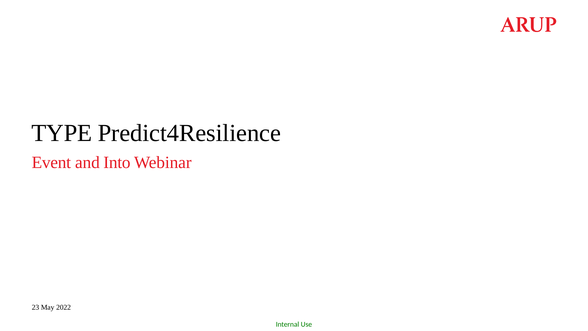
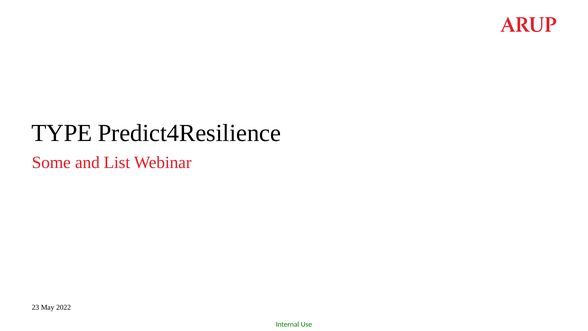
Event: Event -> Some (51, 163)
Into: Into -> List (117, 163)
